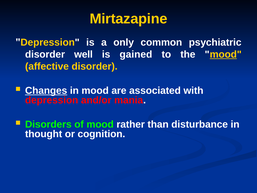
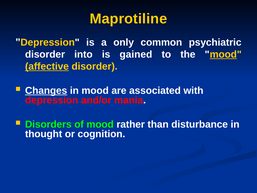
Mirtazapine: Mirtazapine -> Maprotiline (128, 19)
well: well -> into (83, 54)
affective underline: none -> present (47, 66)
